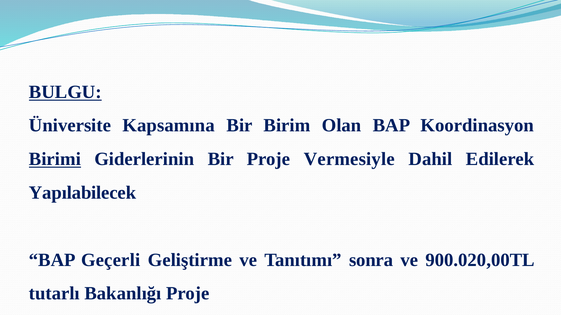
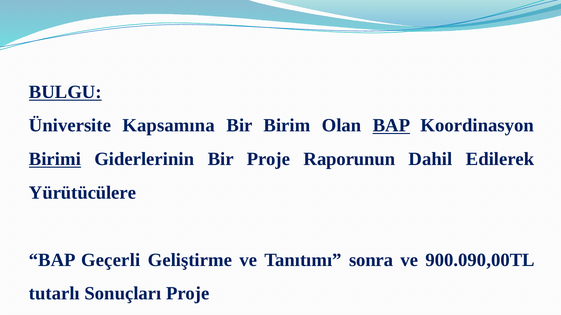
BAP underline: none -> present (391, 126)
Vermesiyle: Vermesiyle -> Raporunun (349, 159)
Yapılabilecek: Yapılabilecek -> Yürütücülere (82, 193)
900.020,00TL: 900.020,00TL -> 900.090,00TL (480, 260)
Bakanlığı: Bakanlığı -> Sonuçları (123, 294)
